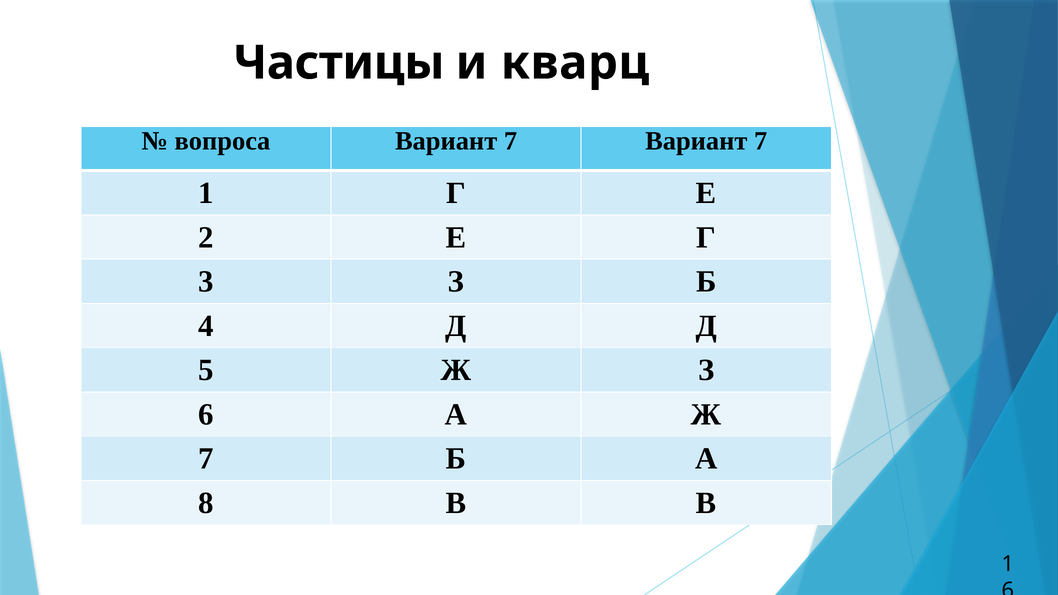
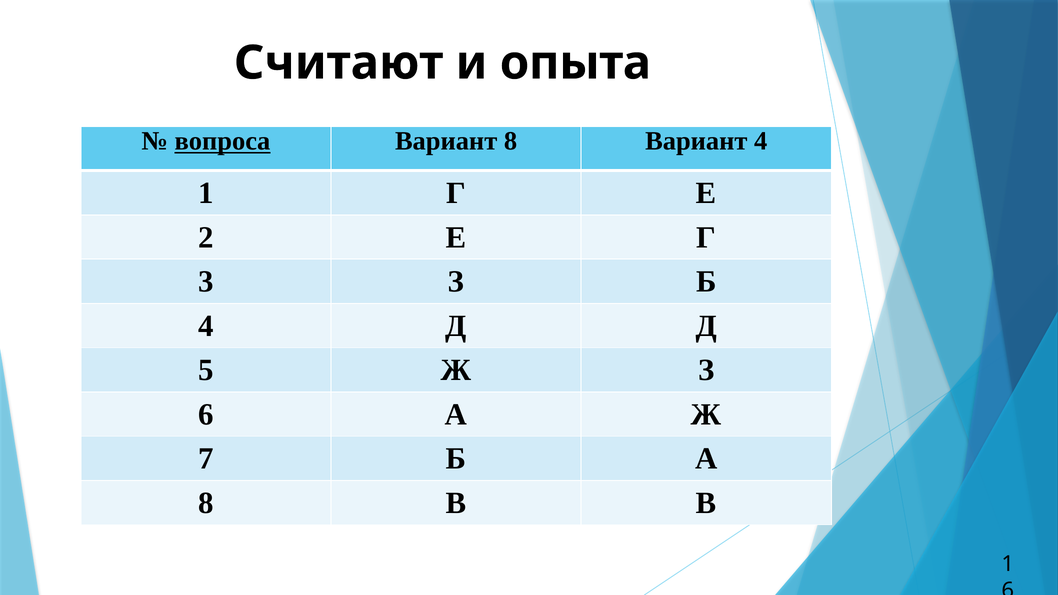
Частицы: Частицы -> Считают (339, 63)
кварц: кварц -> опыта (575, 63)
вопроса underline: none -> present (222, 141)
7: 7 -> 8 (510, 141)
7: 7 -> 4 (761, 141)
